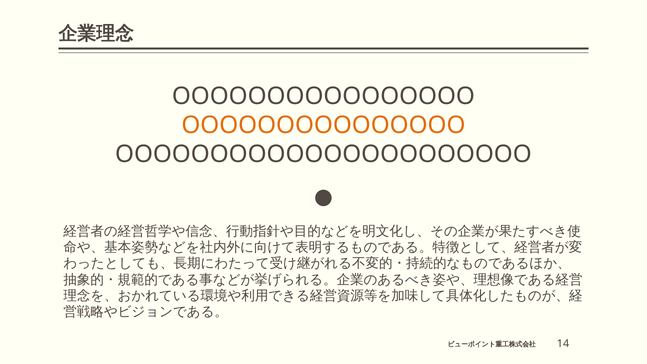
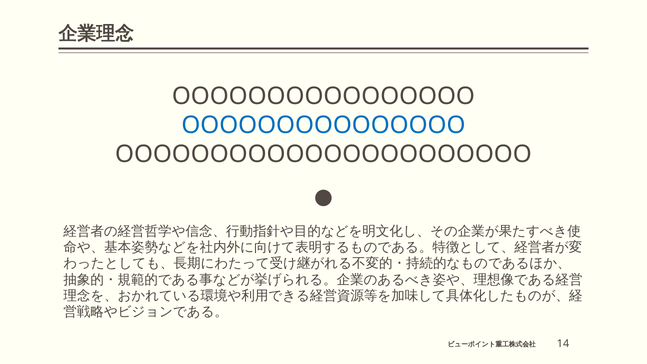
OOOOOOOOOOOOOOO colour: orange -> blue (323, 125)
